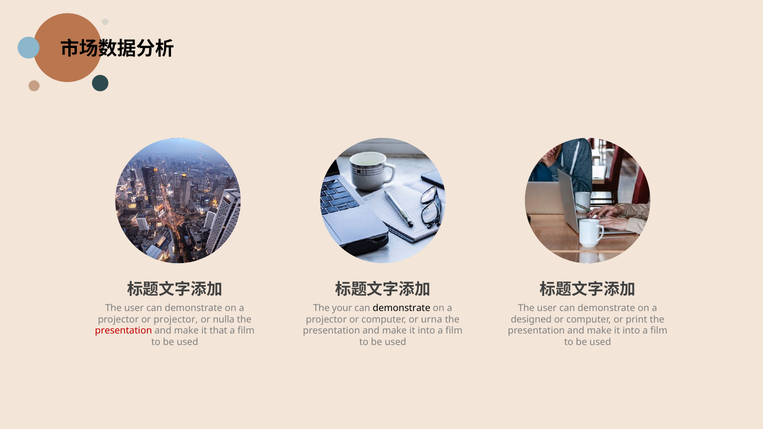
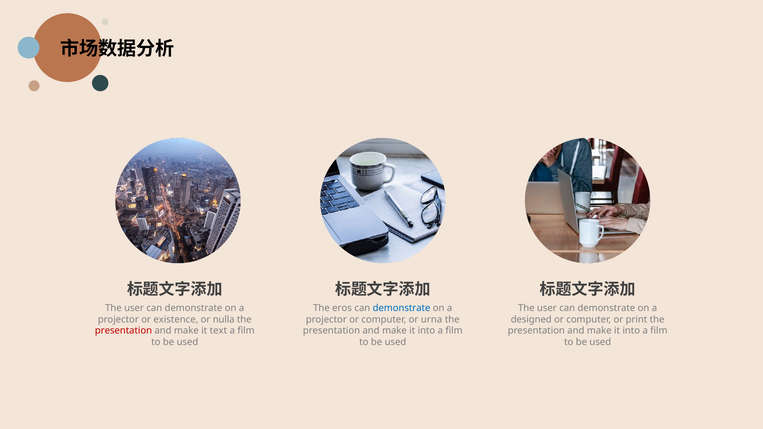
your: your -> eros (342, 308)
demonstrate colour: black -> blue (402, 308)
or projector: projector -> existence (176, 319)
that: that -> text (218, 331)
